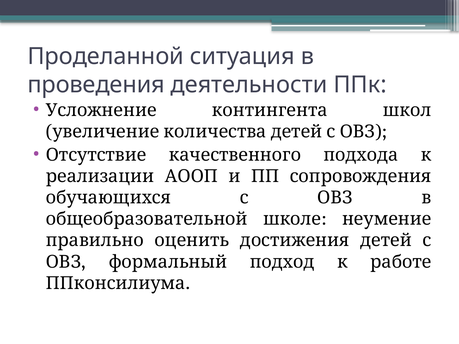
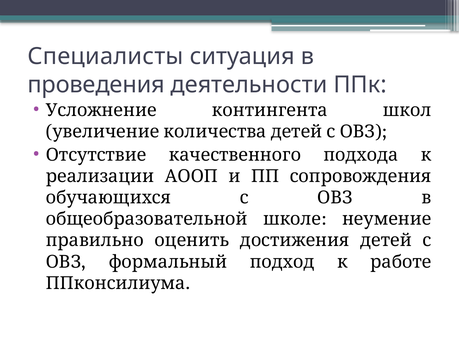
Проделанной: Проделанной -> Специалисты (106, 57)
